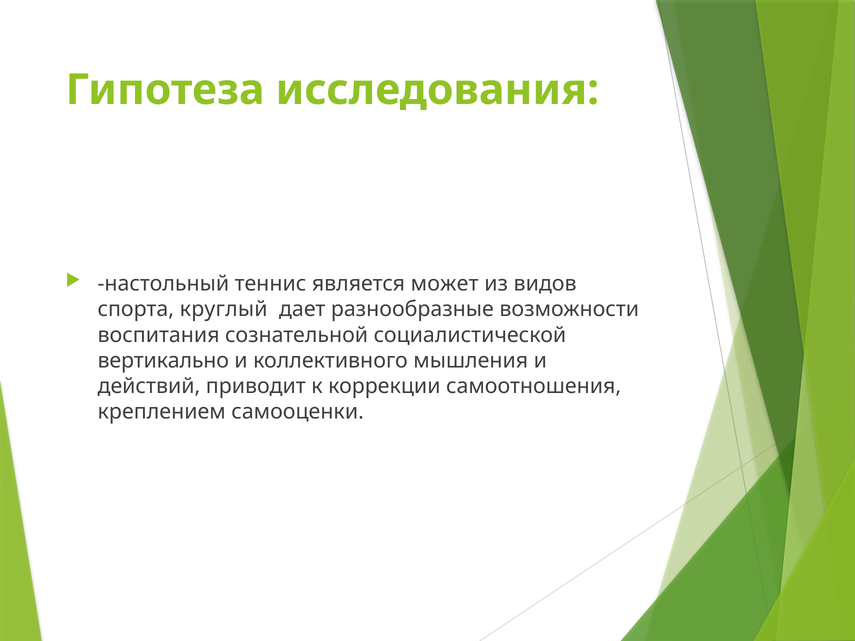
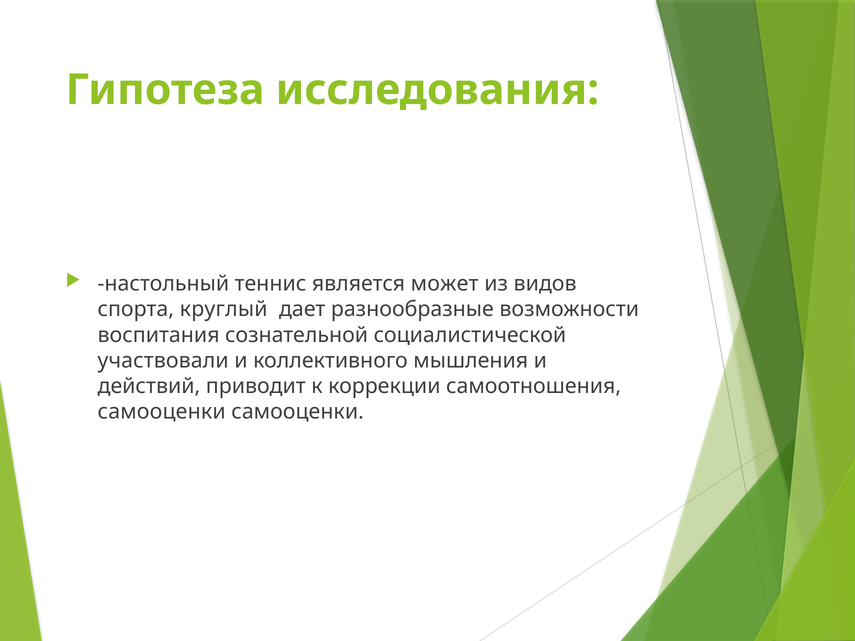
вертикально: вертикально -> участвовали (163, 361)
креплением: креплением -> самооценки (162, 412)
